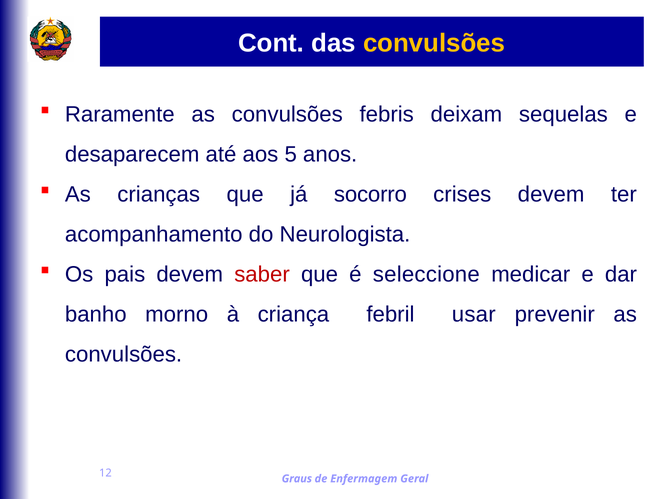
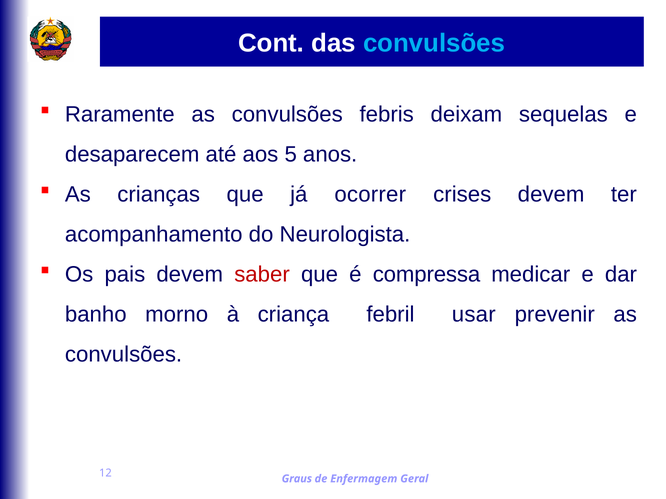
convulsões colour: yellow -> light blue (434, 43)
socorro: socorro -> ocorrer (370, 195)
seleccione: seleccione -> compressa (427, 275)
